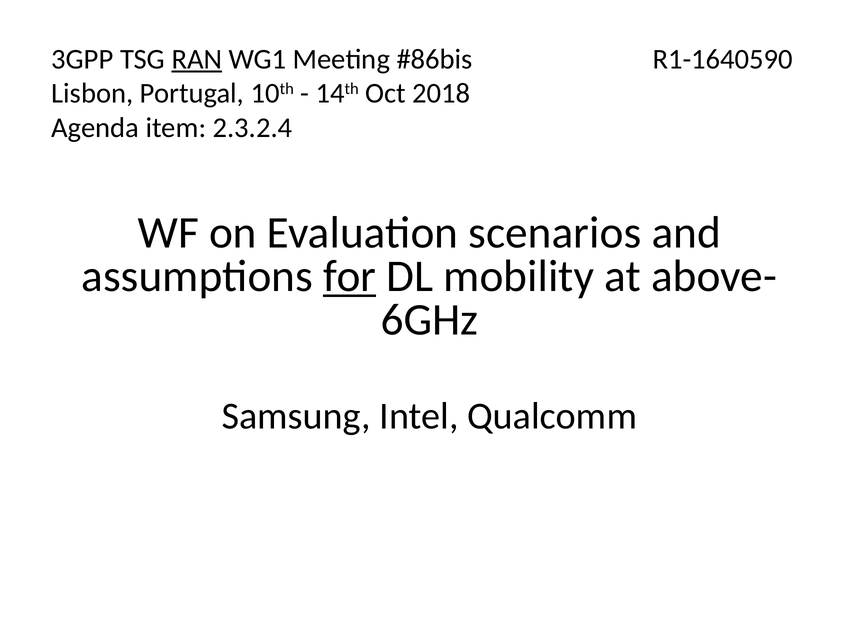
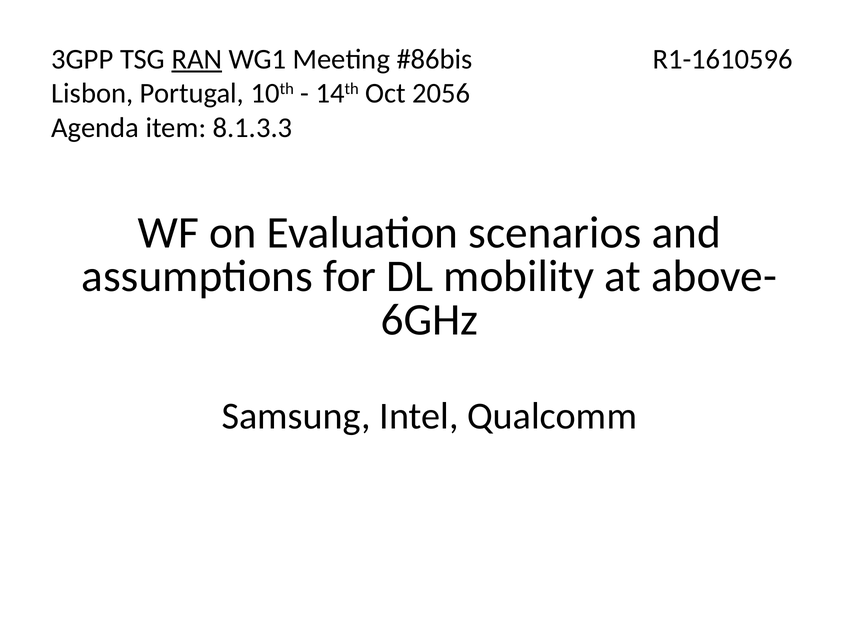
R1-1640590: R1-1640590 -> R1-1610596 (723, 59)
2018: 2018 -> 2056 (441, 94)
2.3.2.4: 2.3.2.4 -> 8.1.3.3 (253, 128)
for underline: present -> none (350, 276)
